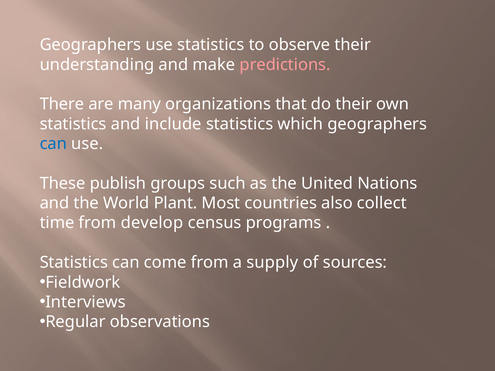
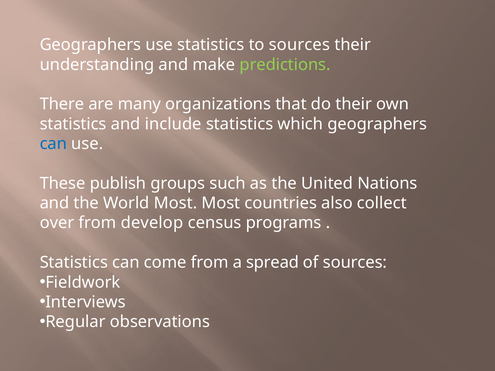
to observe: observe -> sources (299, 45)
predictions colour: pink -> light green (285, 65)
World Plant: Plant -> Most (175, 203)
time: time -> over (57, 223)
supply: supply -> spread (273, 263)
